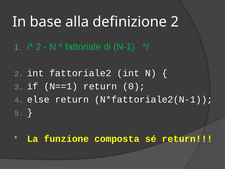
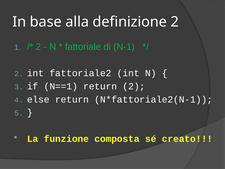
return 0: 0 -> 2 (134, 86)
sé return: return -> creato (187, 139)
